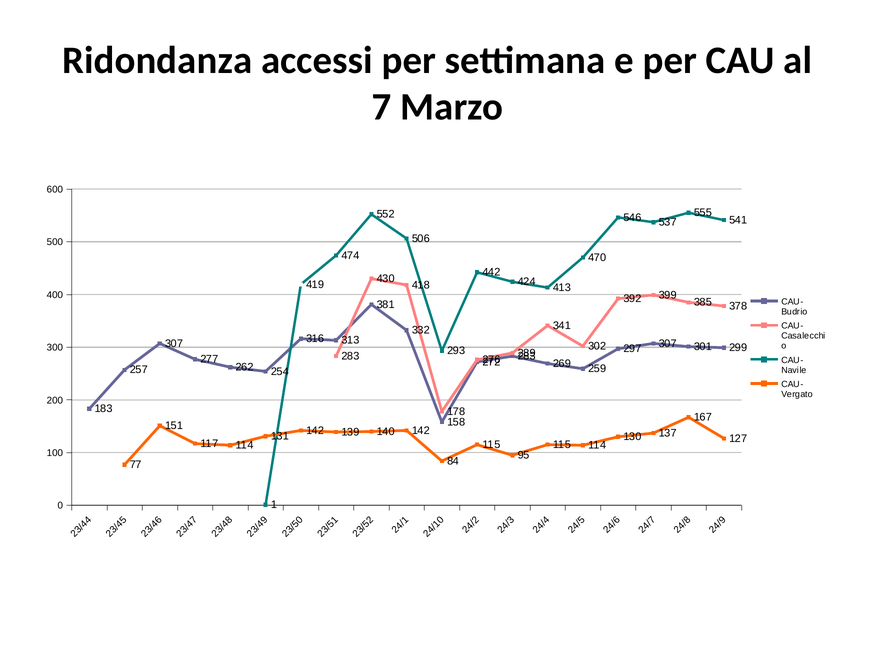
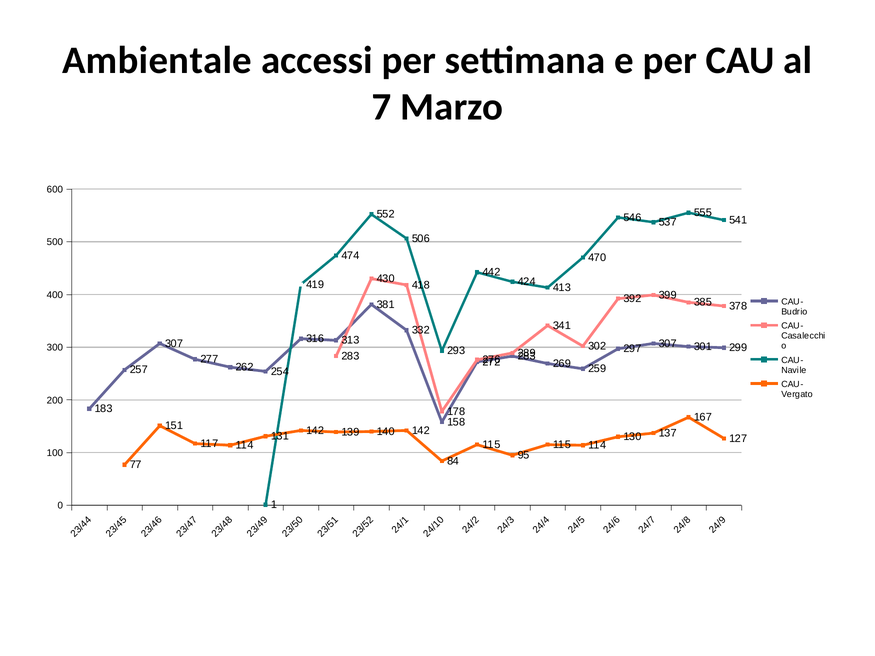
Ridondanza: Ridondanza -> Ambientale (157, 60)
